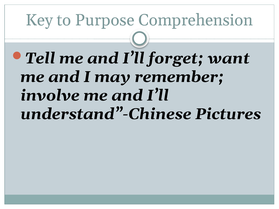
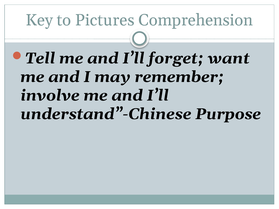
Purpose: Purpose -> Pictures (105, 20)
Pictures: Pictures -> Purpose (228, 114)
